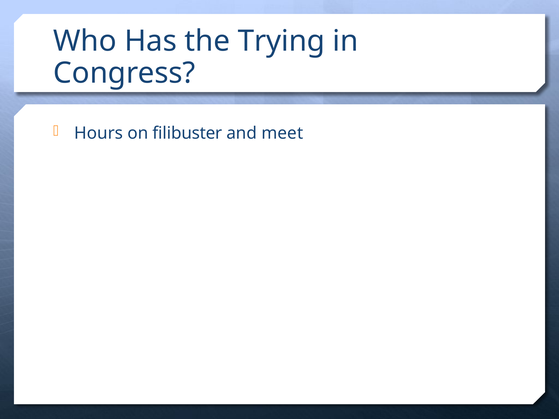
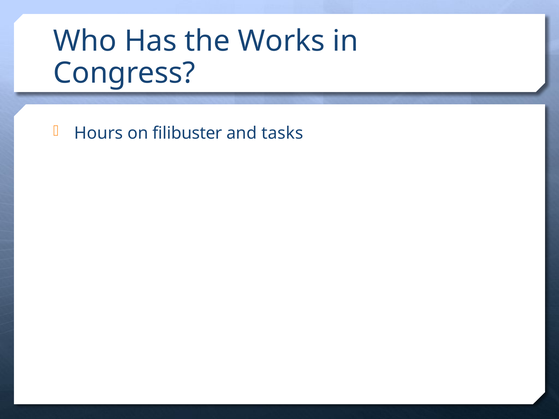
Trying: Trying -> Works (281, 41)
meet: meet -> tasks (282, 133)
